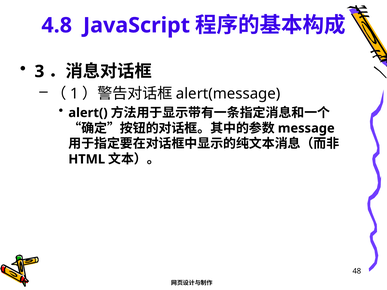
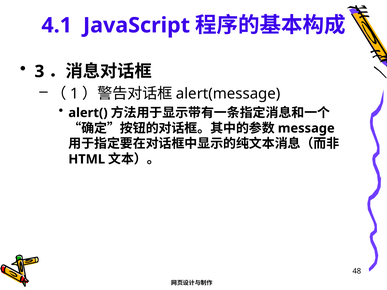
4.8: 4.8 -> 4.1 (57, 25)
